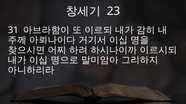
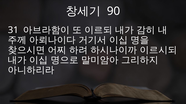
23: 23 -> 90 (114, 11)
